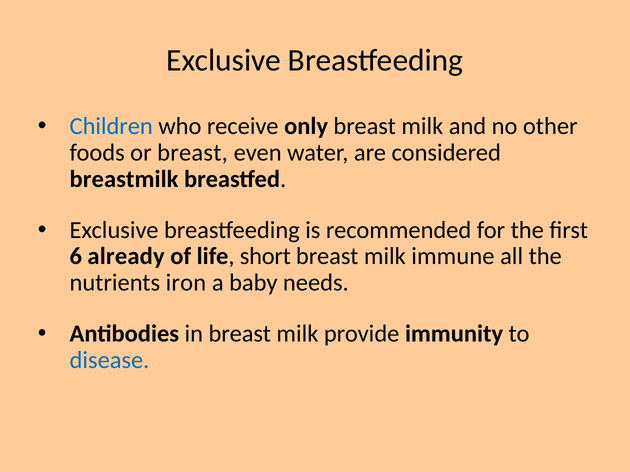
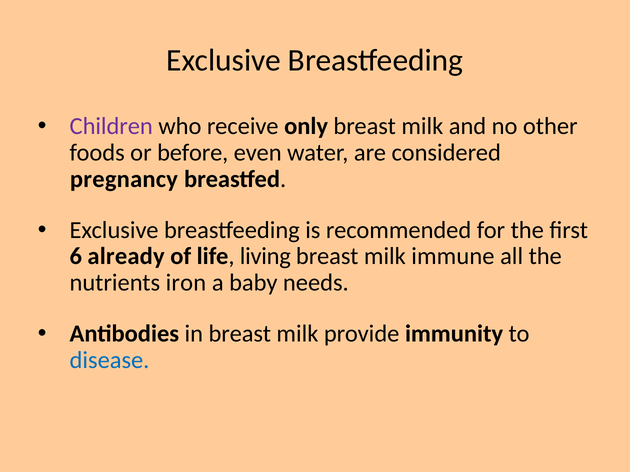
Children colour: blue -> purple (111, 126)
or breast: breast -> before (193, 153)
breastmilk: breastmilk -> pregnancy (124, 179)
short: short -> living (265, 257)
